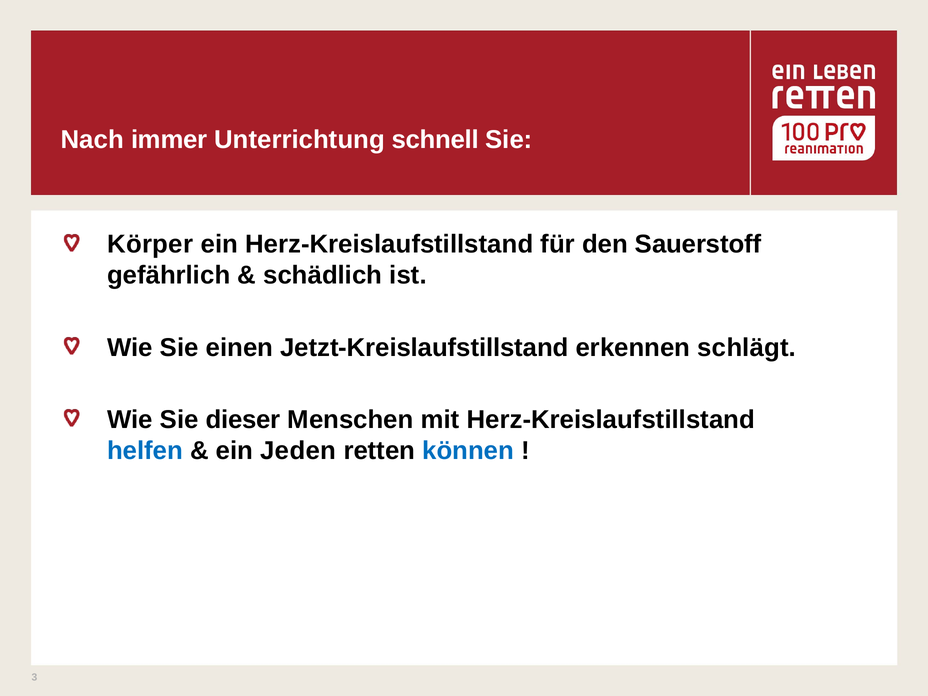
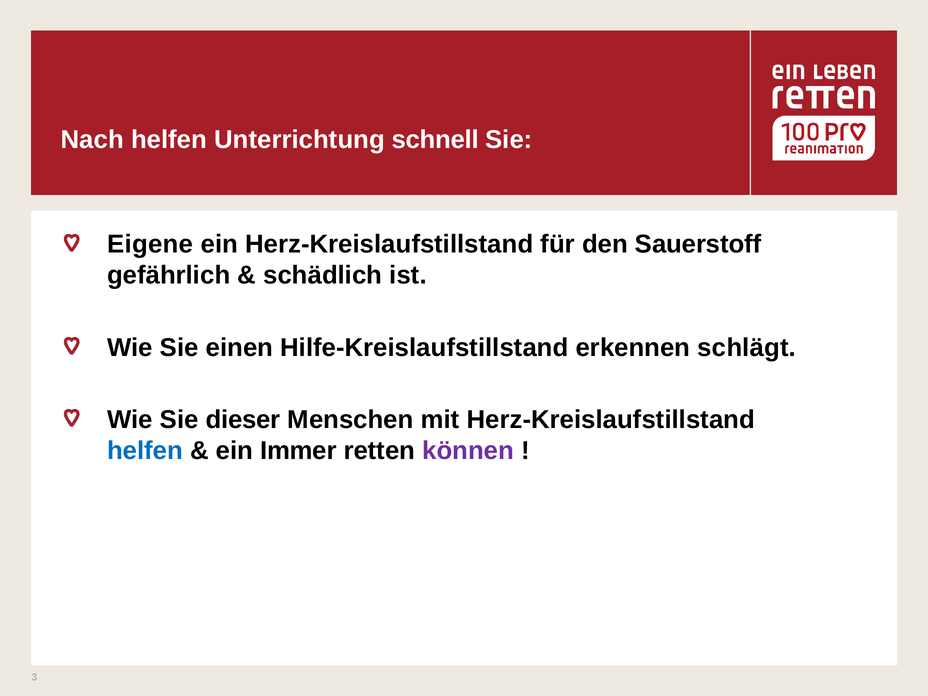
Nach immer: immer -> helfen (169, 140)
Körper: Körper -> Eigene (150, 244)
Jetzt-Kreislaufstillstand: Jetzt-Kreislaufstillstand -> Hilfe-Kreislaufstillstand (424, 348)
Jeden: Jeden -> Immer (298, 451)
können colour: blue -> purple (468, 451)
